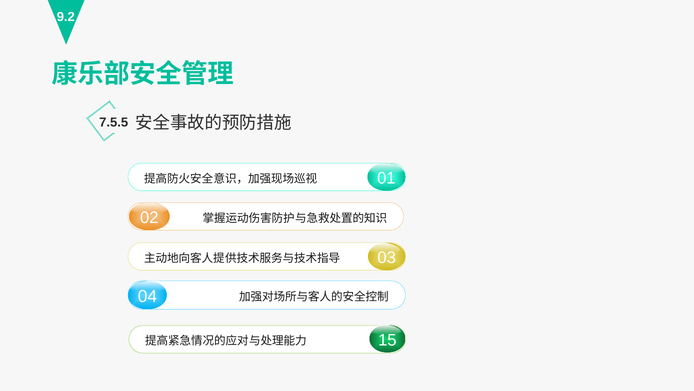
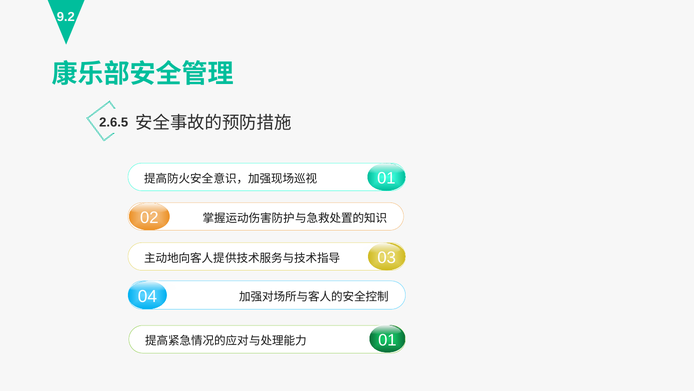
7.5.5: 7.5.5 -> 2.6.5 (114, 122)
15: 15 -> 01 (387, 339)
